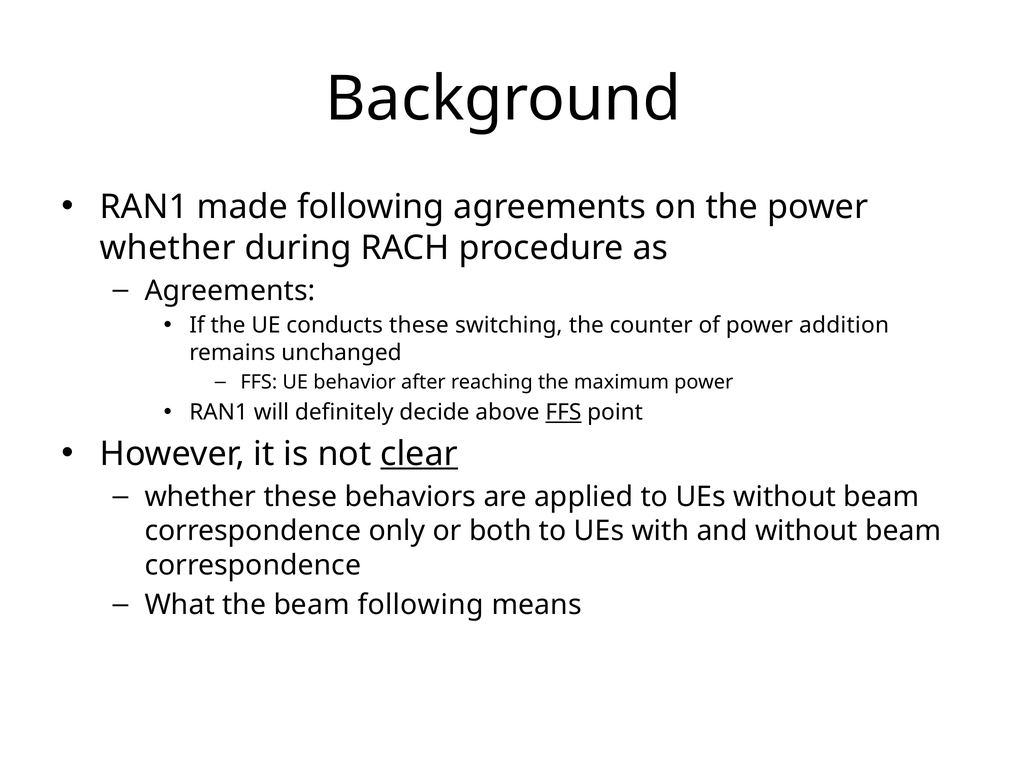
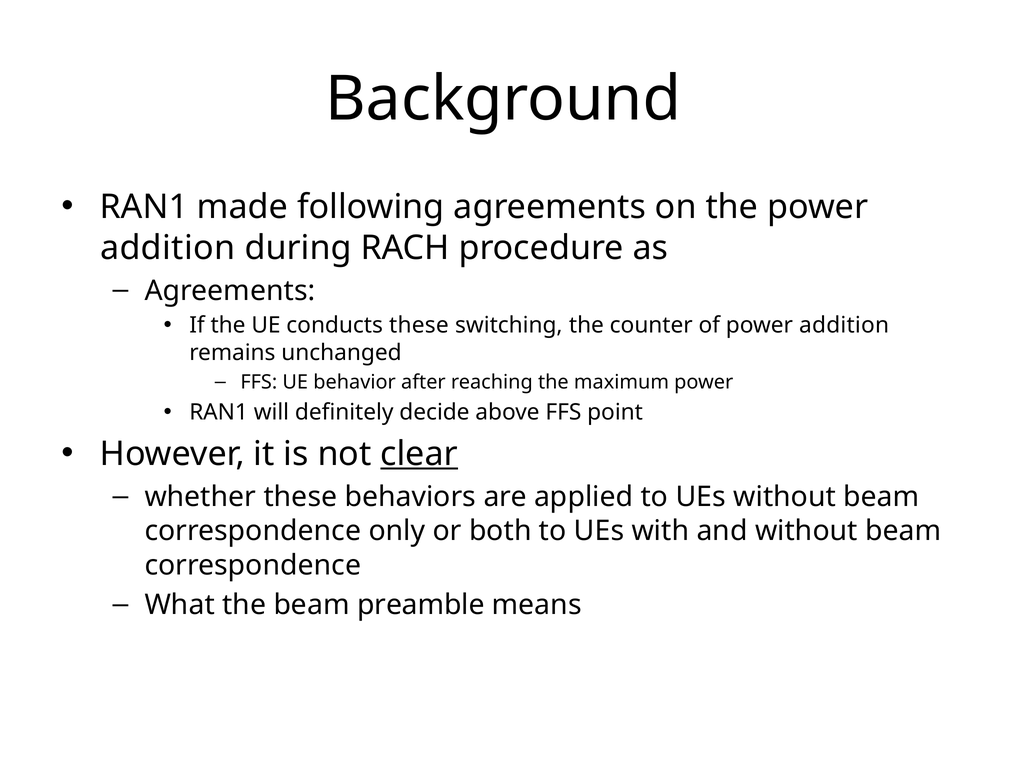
whether: whether -> addition (168, 248)
FFS underline: present -> none (563, 412)
beam following: following -> preamble (421, 605)
